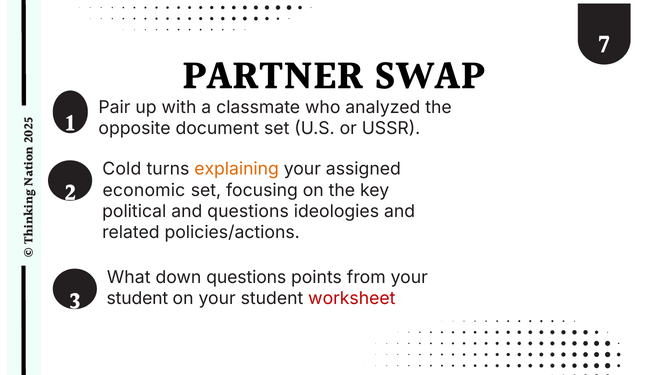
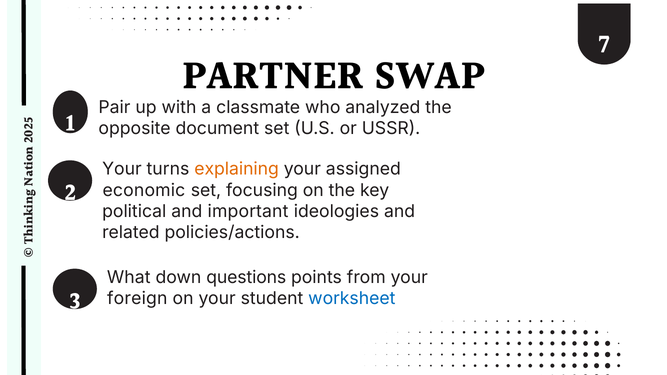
Cold: Cold -> Your (122, 169)
and questions: questions -> important (248, 211)
student: student -> foreign (137, 299)
worksheet colour: red -> blue (352, 299)
